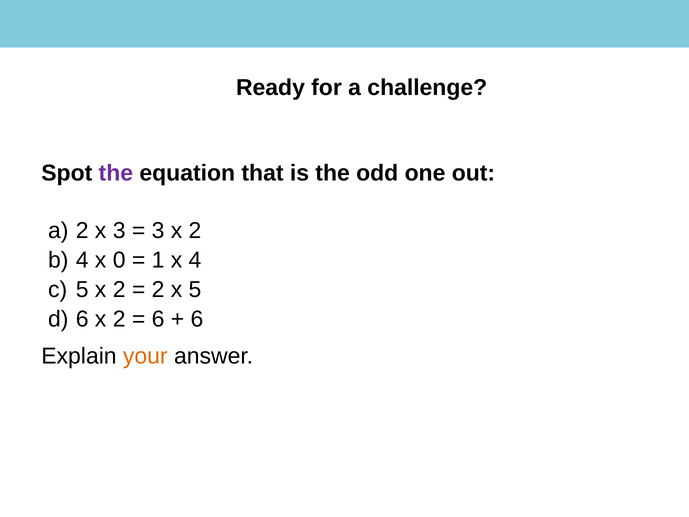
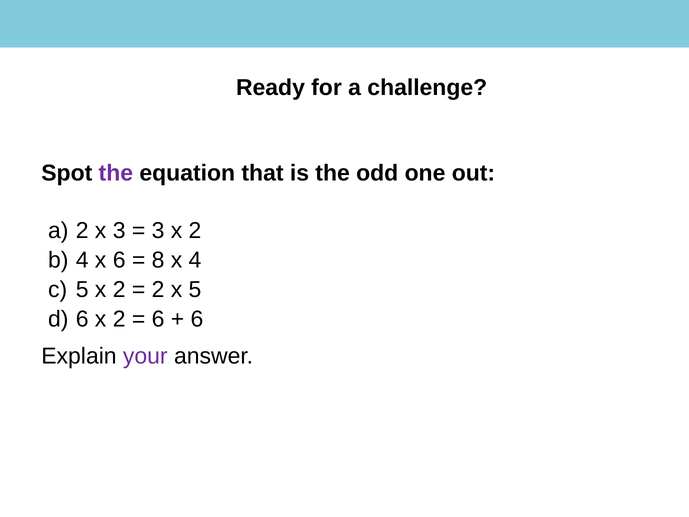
x 0: 0 -> 6 (119, 260)
1: 1 -> 8 (158, 260)
your colour: orange -> purple (145, 356)
